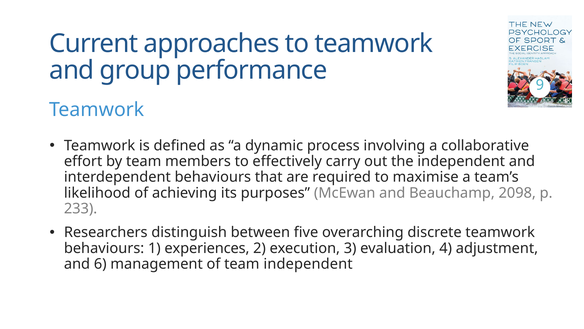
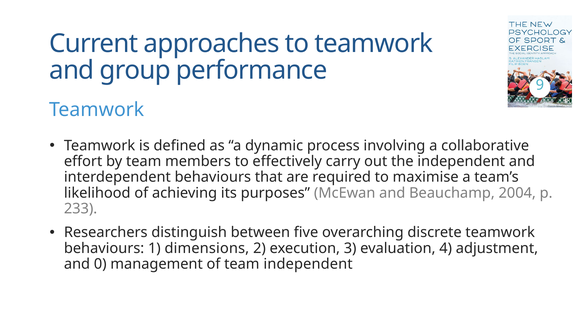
2098: 2098 -> 2004 (517, 193)
experiences: experiences -> dimensions (207, 248)
6: 6 -> 0 (100, 264)
